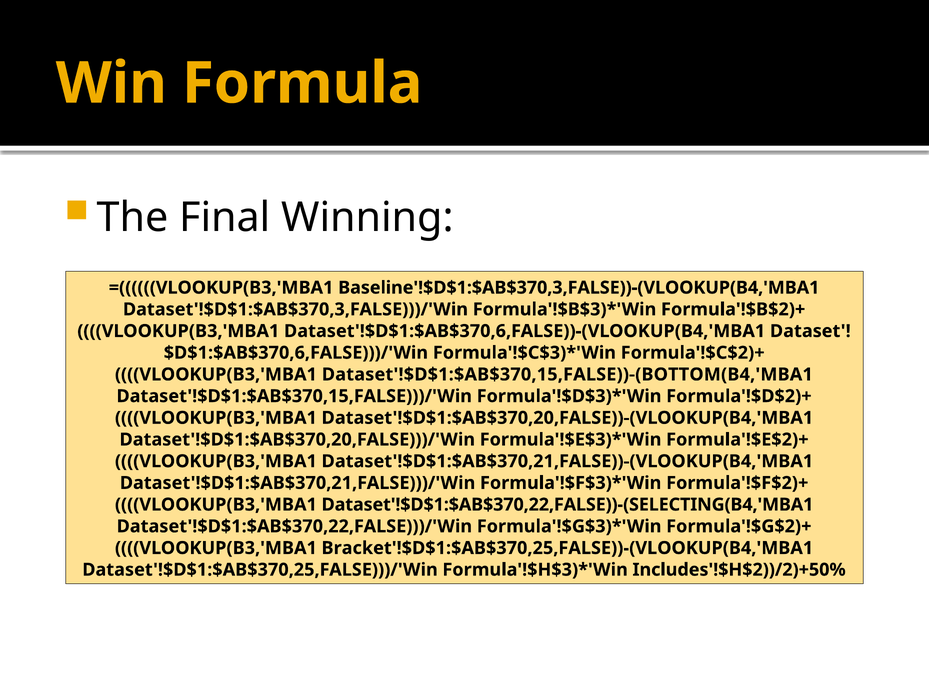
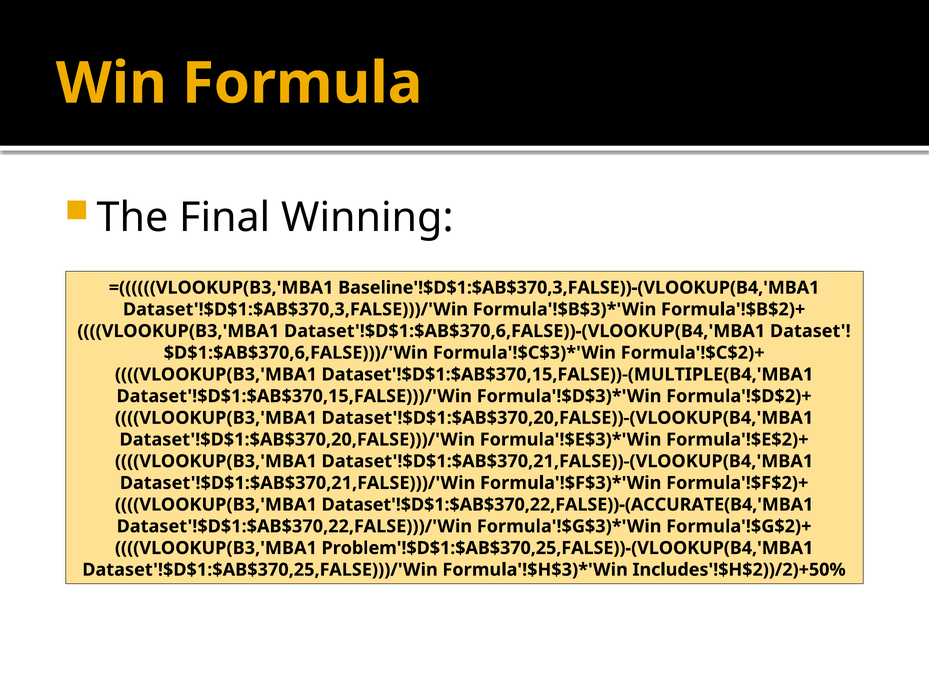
Dataset'!$D$1:$AB$370,15,FALSE))-(BOTTOM(B4,'MBA1: Dataset'!$D$1:$AB$370,15,FALSE))-(BOTTOM(B4,'MBA1 -> Dataset'!$D$1:$AB$370,15,FALSE))-(MULTIPLE(B4,'MBA1 (567, 374)
Dataset'!$D$1:$AB$370,22,FALSE))-(SELECTING(B4,'MBA1: Dataset'!$D$1:$AB$370,22,FALSE))-(SELECTING(B4,'MBA1 -> Dataset'!$D$1:$AB$370,22,FALSE))-(ACCURATE(B4,'MBA1 (567, 504)
Bracket'!$D$1:$AB$370,25,FALSE))-(VLOOKUP(B4,'MBA1: Bracket'!$D$1:$AB$370,25,FALSE))-(VLOOKUP(B4,'MBA1 -> Problem'!$D$1:$AB$370,25,FALSE))-(VLOOKUP(B4,'MBA1 (567, 548)
